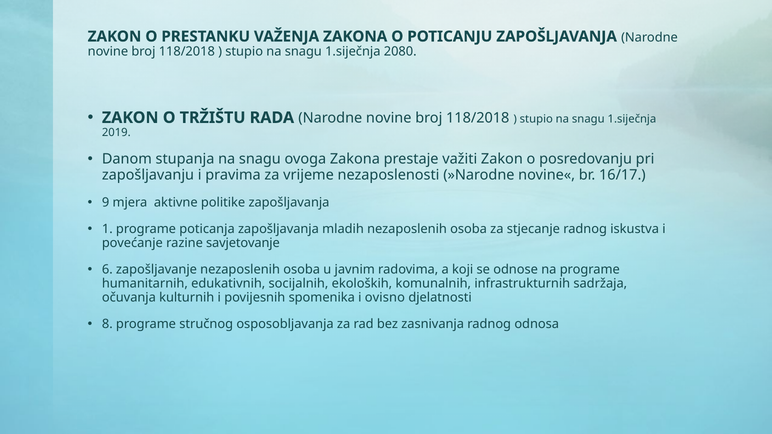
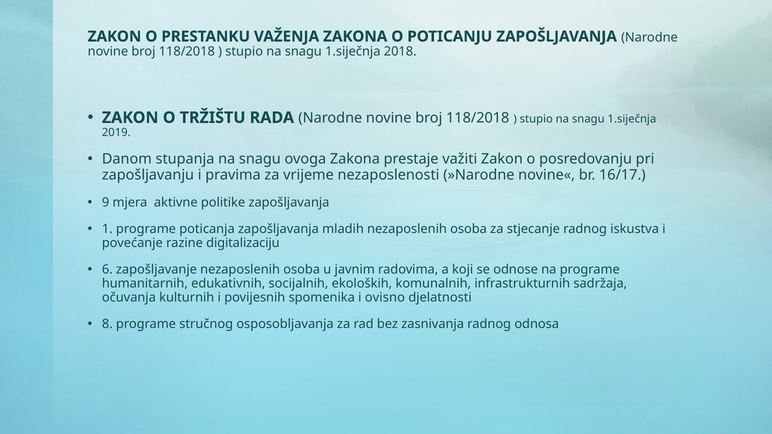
2080: 2080 -> 2018 (400, 52)
savjetovanje: savjetovanje -> digitalizaciju (243, 243)
